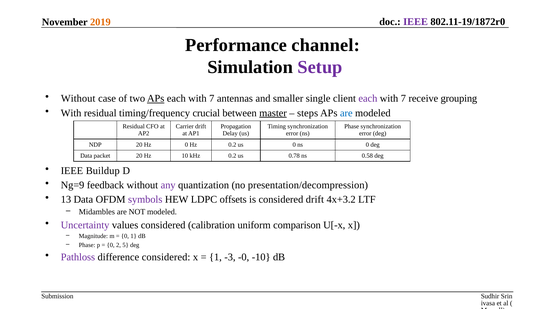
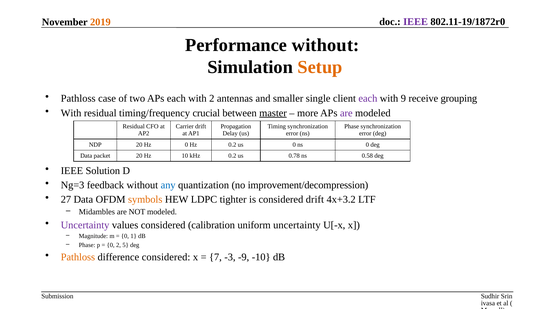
Performance channel: channel -> without (326, 45)
Setup colour: purple -> orange (320, 67)
Without: Without -> Pathloss (78, 99)
APs underline: present -> none (156, 99)
7: 7 -> 2 (212, 99)
7: 7 -> 9 (403, 99)
steps: steps -> more (308, 113)
are colour: blue -> purple (346, 113)
Buildup: Buildup -> Solution (103, 171)
Ng=9: Ng=9 -> Ng=3 (73, 185)
any colour: purple -> blue (168, 185)
presentation/decompression: presentation/decompression -> improvement/decompression (308, 185)
13: 13 -> 27 (66, 200)
symbols colour: purple -> orange (145, 200)
offsets: offsets -> tighter (233, 200)
uniform comparison: comparison -> uncertainty (297, 225)
Pathloss colour: purple -> orange (78, 258)
1: 1 -> 7 (215, 258)
-0: -0 -> -9 (244, 258)
